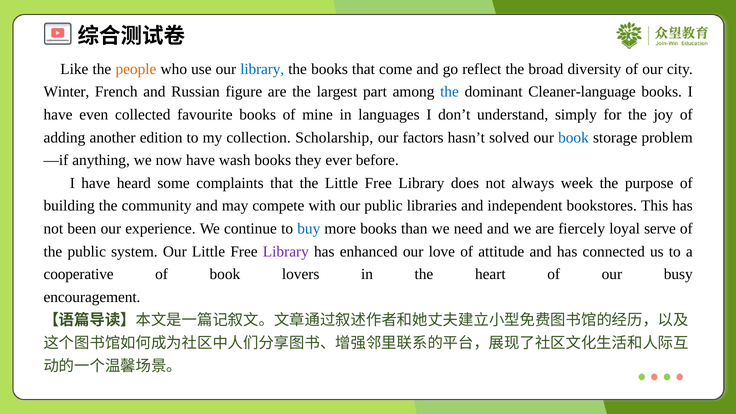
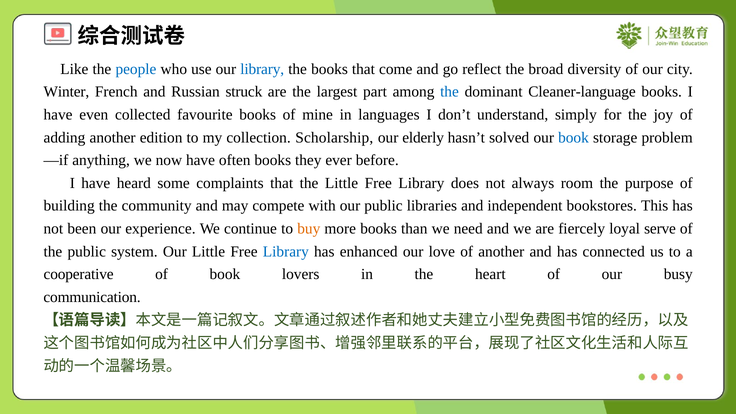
people colour: orange -> blue (136, 69)
figure: figure -> struck (244, 92)
factors: factors -> elderly (423, 137)
wash: wash -> often (235, 160)
week: week -> room (577, 183)
buy colour: blue -> orange (309, 229)
Library colour: purple -> blue (286, 252)
of attitude: attitude -> another (501, 252)
encouragement: encouragement -> communication (92, 297)
